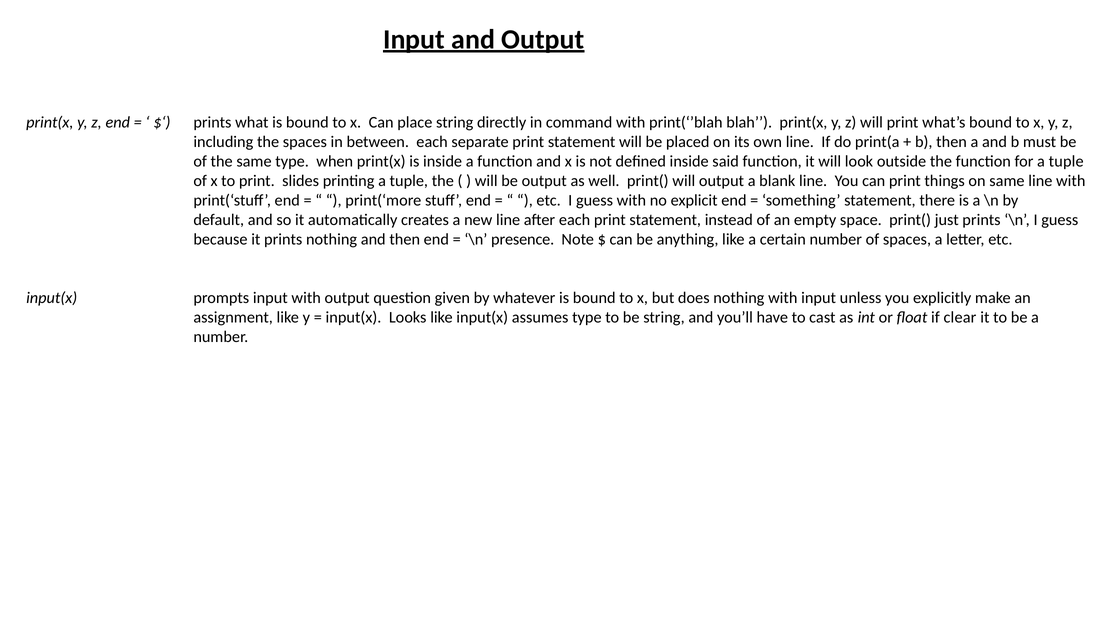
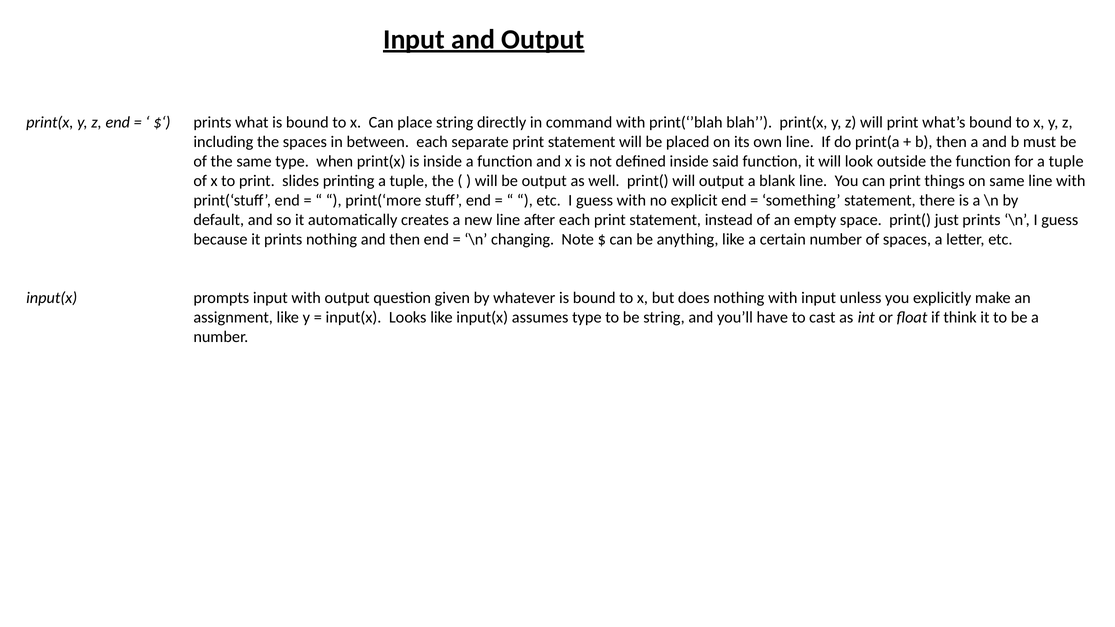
presence: presence -> changing (523, 239)
clear: clear -> think (960, 318)
